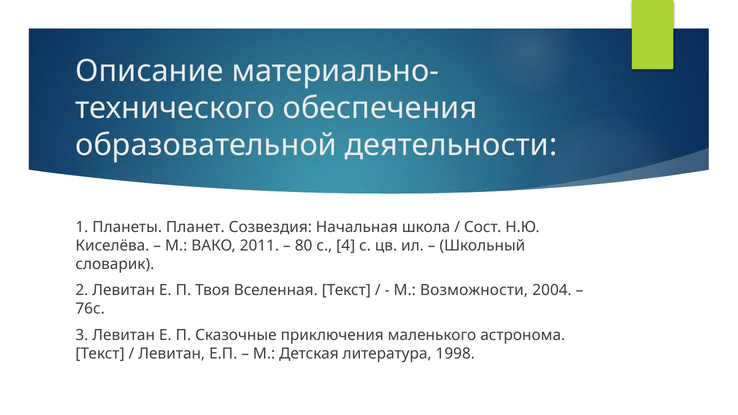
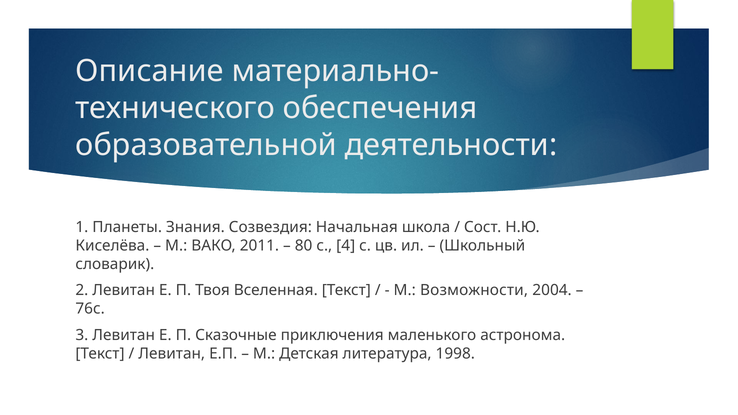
Планет: Планет -> Знания (195, 227)
